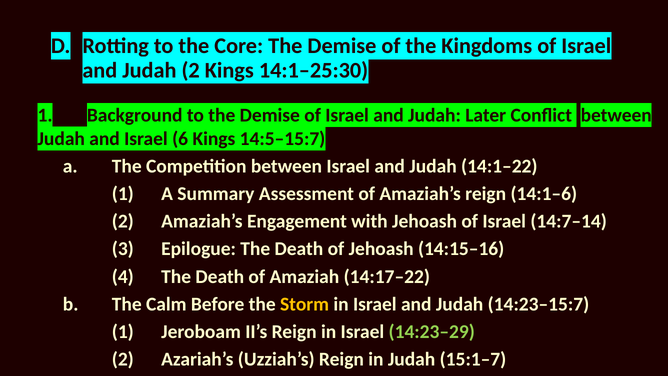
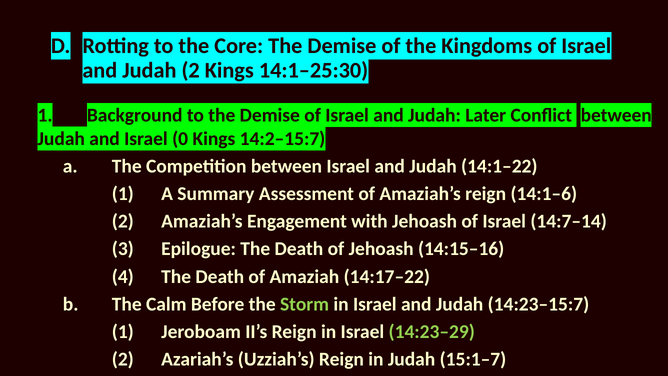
6: 6 -> 0 (180, 139)
14:5–15:7: 14:5–15:7 -> 14:2–15:7 (282, 139)
Storm colour: yellow -> light green (305, 304)
